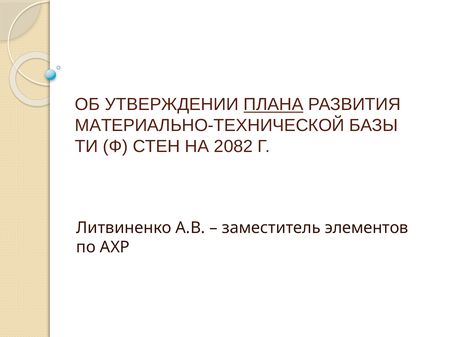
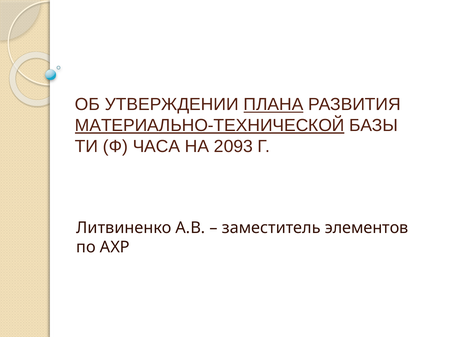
МАТЕРИАЛЬНО-ТЕХНИЧЕСКОЙ underline: none -> present (210, 126)
СТЕН: СТЕН -> ЧАСА (156, 147)
2082: 2082 -> 2093 (233, 147)
